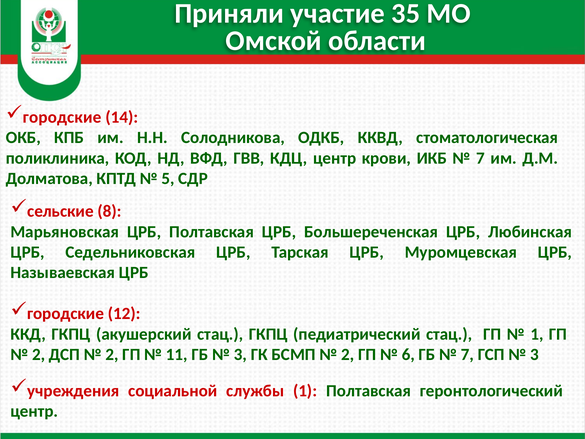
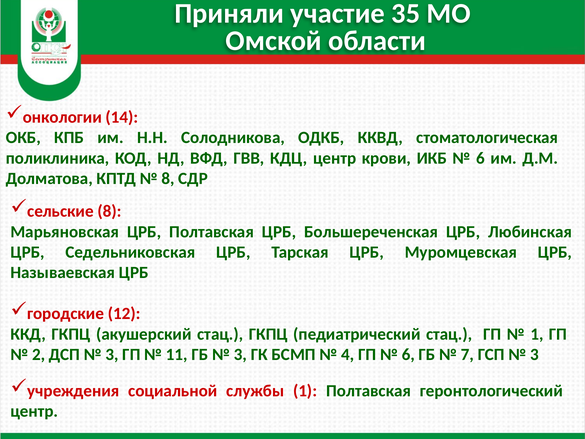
городские: городские -> онкологии (62, 117)
7: 7 -> 6 (481, 158)
5: 5 -> 8 (168, 178)
2: 2 -> 3 (112, 354)
2: 2 -> 4 (348, 354)
